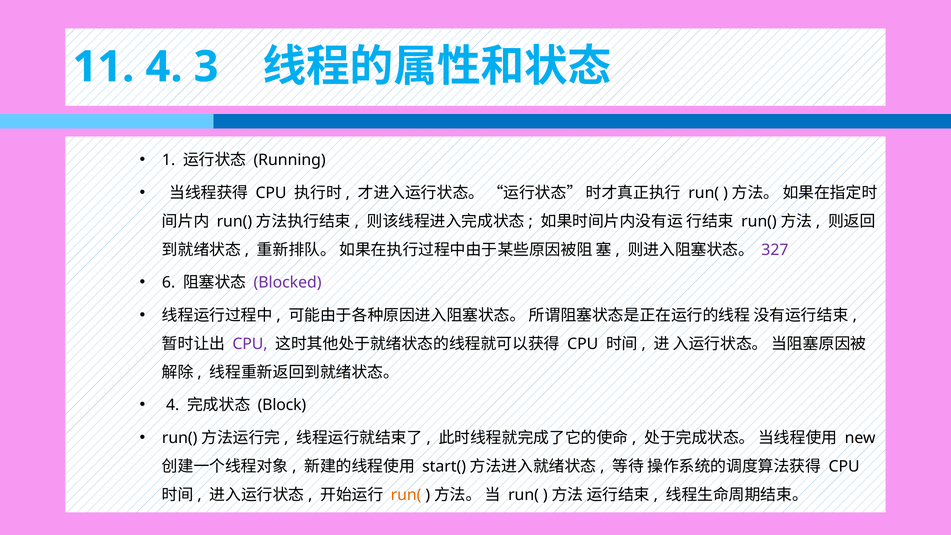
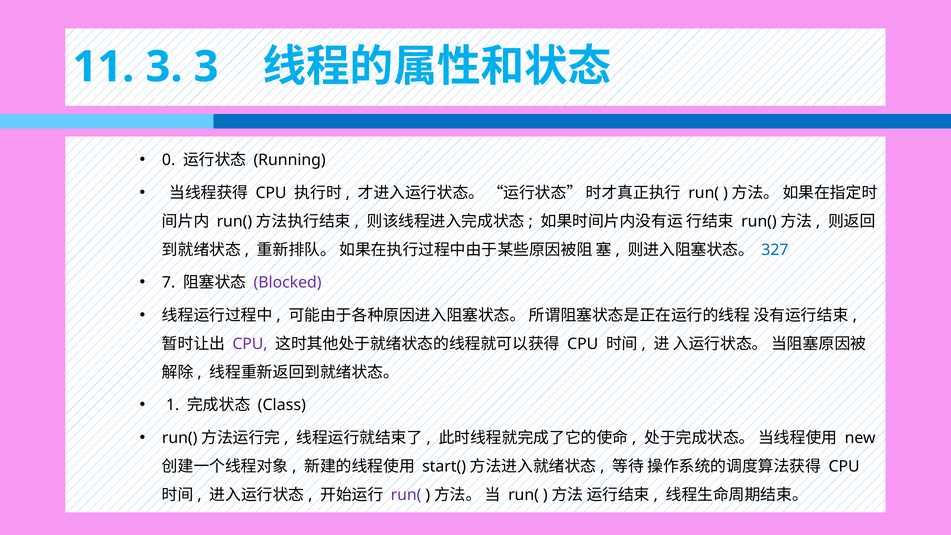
11 4: 4 -> 3 (164, 67)
1: 1 -> 0 (169, 160)
327 colour: purple -> blue (775, 250)
6: 6 -> 7 (169, 283)
4: 4 -> 1 (173, 405)
Block: Block -> Class (282, 405)
run( colour: orange -> purple (406, 495)
